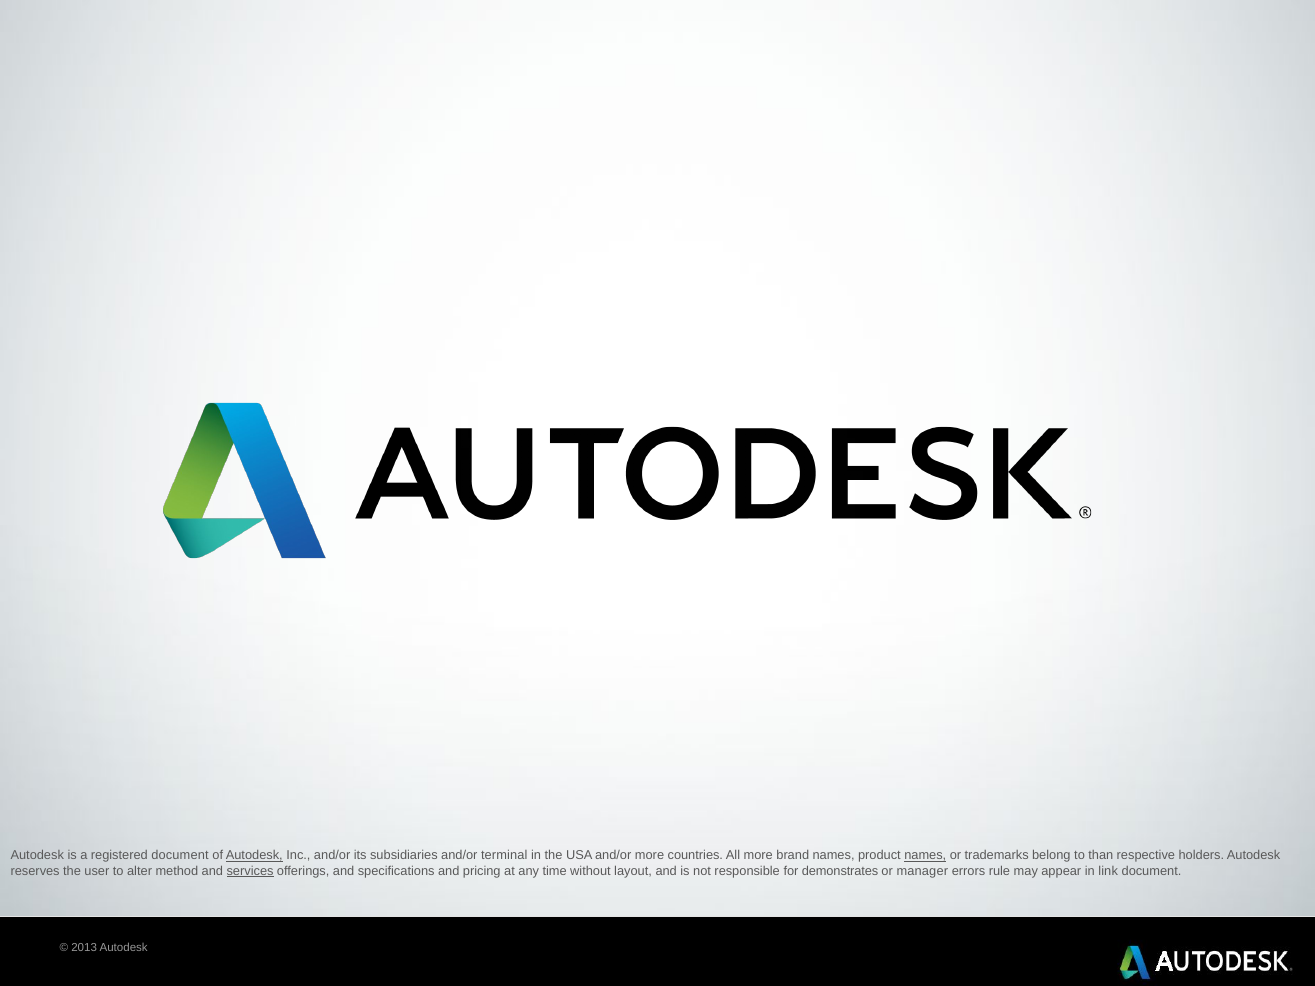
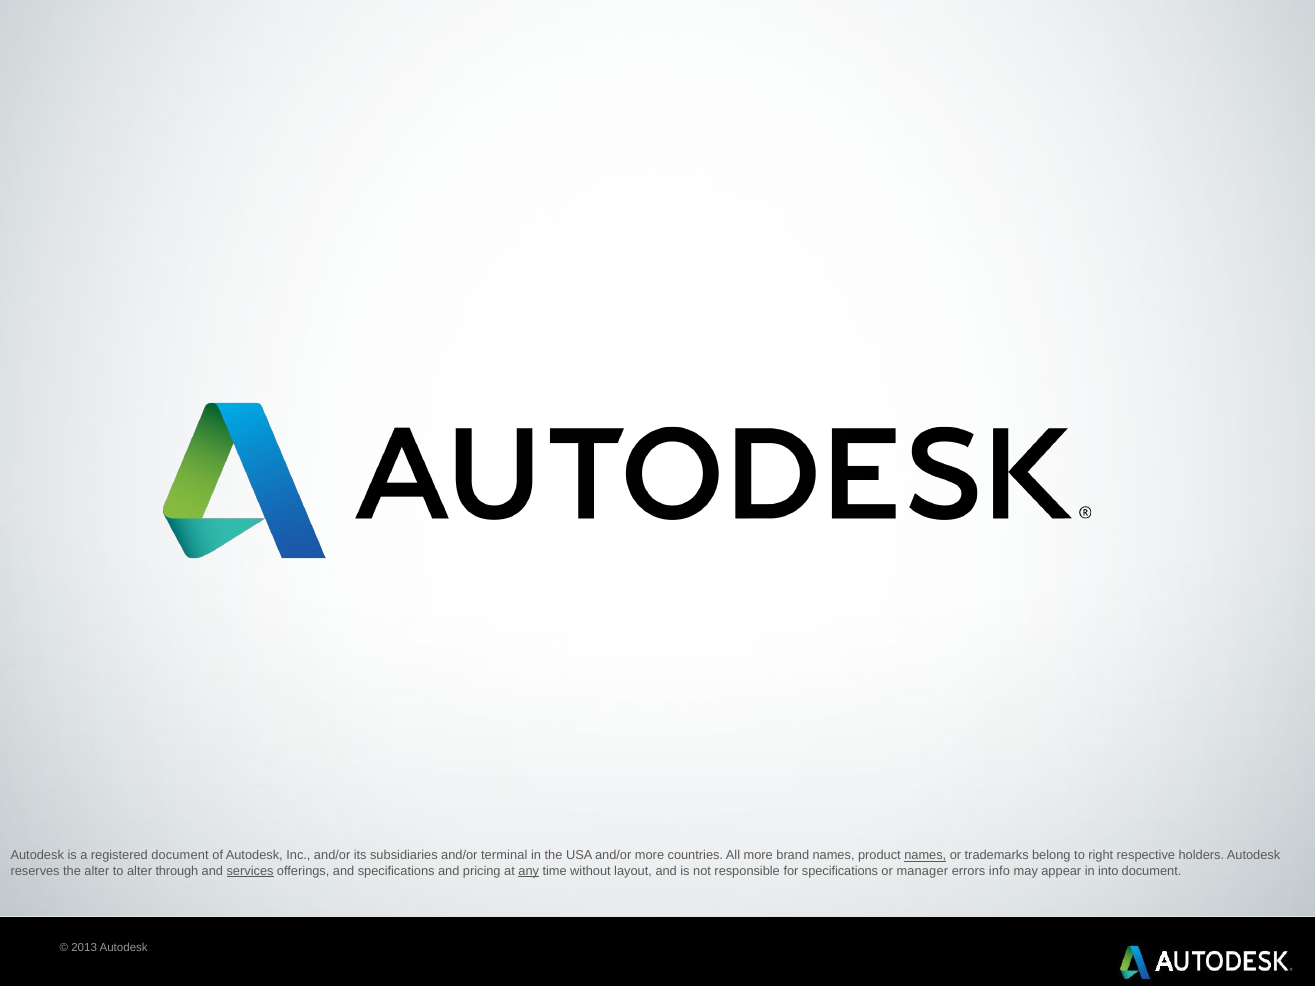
Autodesk underline: present -> none (254, 856)
than: than -> right (1101, 856)
the user: user -> alter (97, 871)
method: method -> through (177, 871)
any underline: none -> present (529, 871)
for demonstrates: demonstrates -> specifications (840, 871)
rule: rule -> info (999, 871)
link: link -> into (1108, 871)
